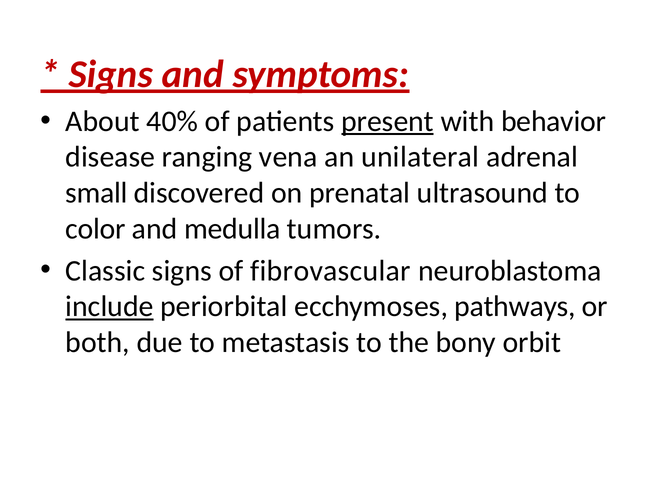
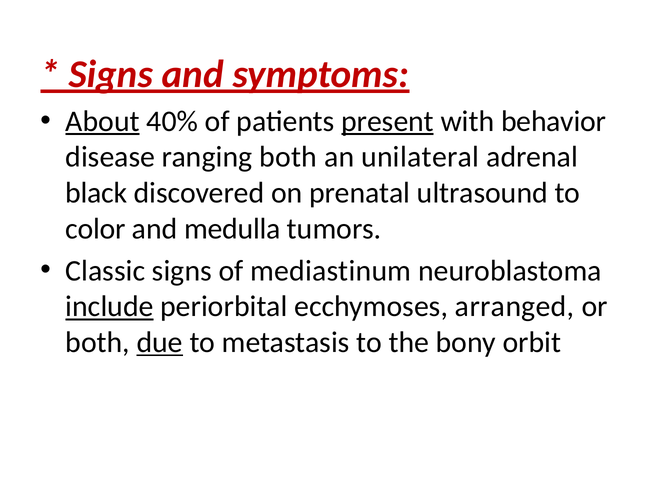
About underline: none -> present (103, 121)
ranging vena: vena -> both (288, 157)
small: small -> black (96, 193)
fibrovascular: fibrovascular -> mediastinum (331, 270)
pathways: pathways -> arranged (515, 306)
due underline: none -> present (160, 342)
